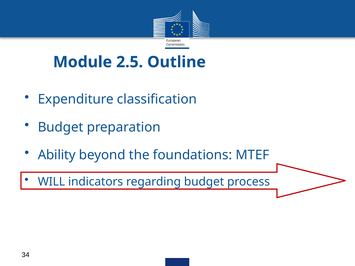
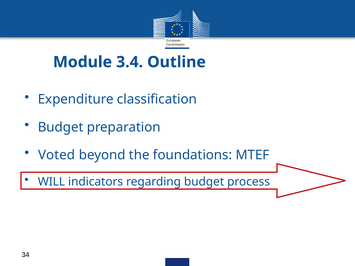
2.5: 2.5 -> 3.4 (130, 62)
Ability: Ability -> Voted (57, 155)
